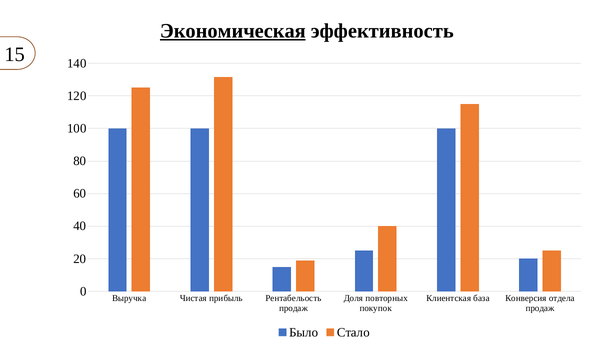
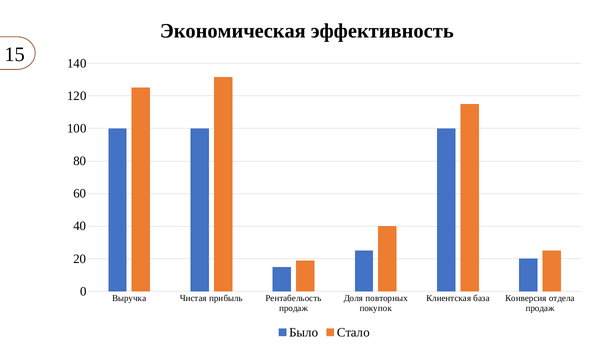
Экономическая underline: present -> none (233, 31)
